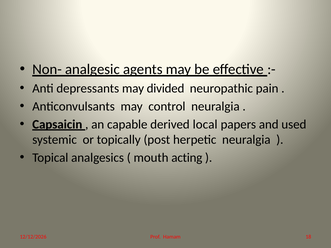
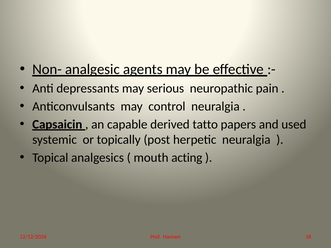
divided: divided -> serious (165, 88)
local: local -> tatto (205, 124)
